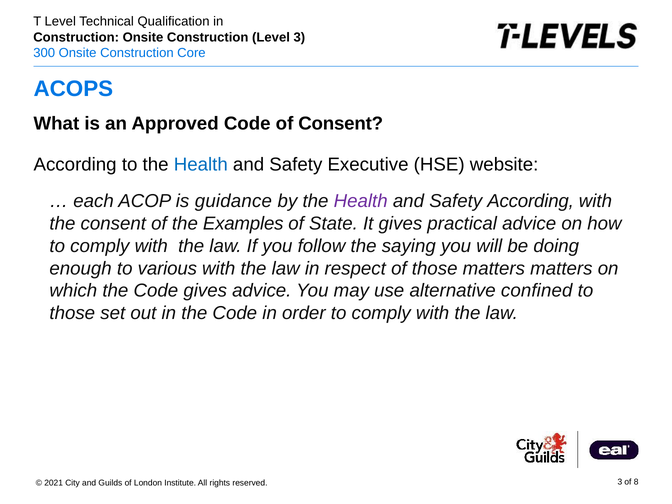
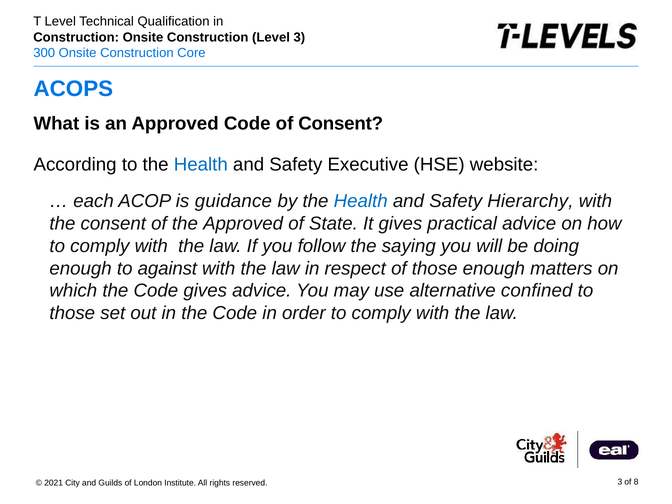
Health colour: purple -> blue (361, 201)
Safety According: According -> Hierarchy (530, 201)
the Examples: Examples -> Approved (243, 224)
various: various -> against (167, 268)
those matters: matters -> enough (494, 268)
